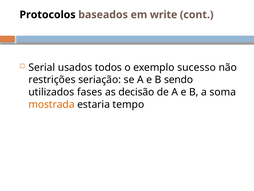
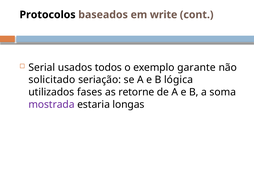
sucesso: sucesso -> garante (197, 67)
restrições: restrições -> solicitado (52, 80)
sendo: sendo -> lógica (178, 80)
decisão: decisão -> retorne (136, 92)
mostrada colour: orange -> purple (51, 104)
tempo: tempo -> longas (129, 104)
